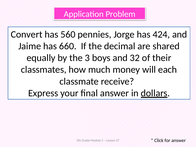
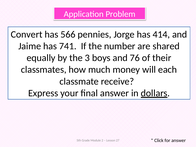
560: 560 -> 566 (68, 34)
424: 424 -> 414 (161, 34)
660: 660 -> 741 (68, 46)
decimal: decimal -> number (120, 46)
32: 32 -> 76 (135, 58)
